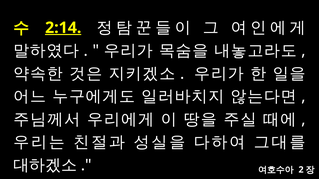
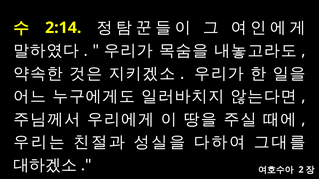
2:14 underline: present -> none (63, 28)
